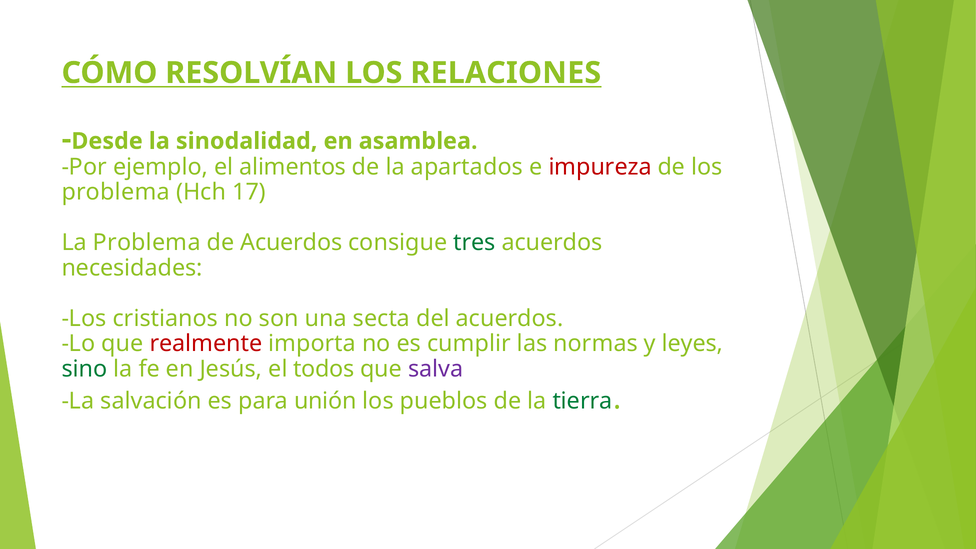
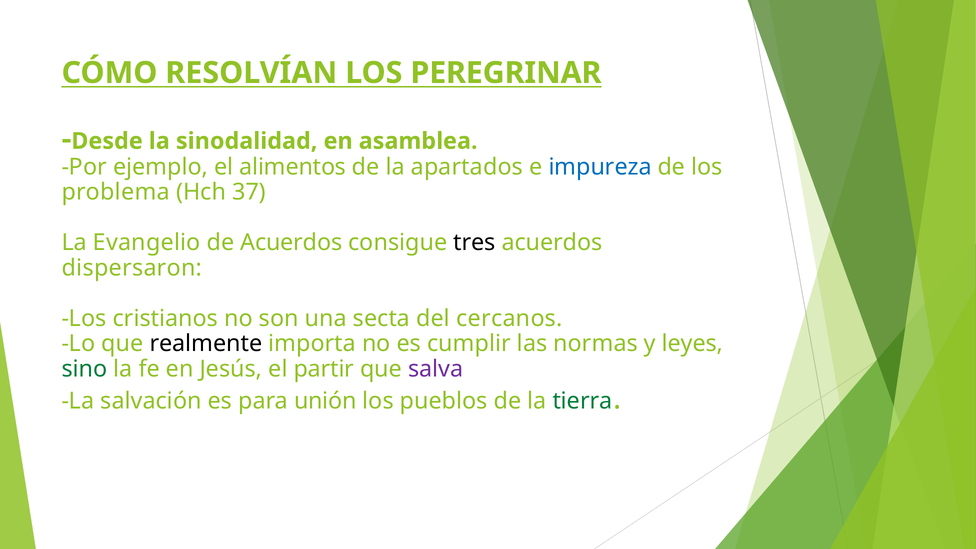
RELACIONES: RELACIONES -> PEREGRINAR (506, 73)
impureza colour: red -> blue (600, 167)
17: 17 -> 37 (249, 192)
La Problema: Problema -> Evangelio (147, 243)
tres colour: green -> black (474, 243)
necesidades: necesidades -> dispersaron (132, 268)
del acuerdos: acuerdos -> cercanos (509, 318)
realmente colour: red -> black (206, 344)
todos: todos -> partir (324, 369)
